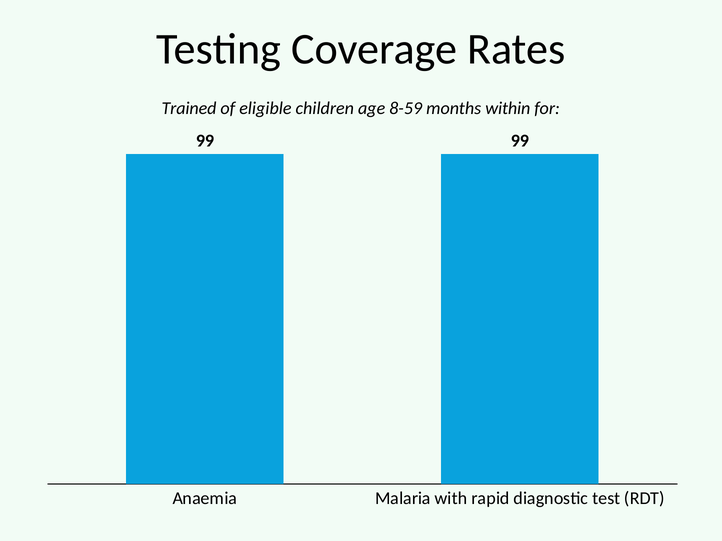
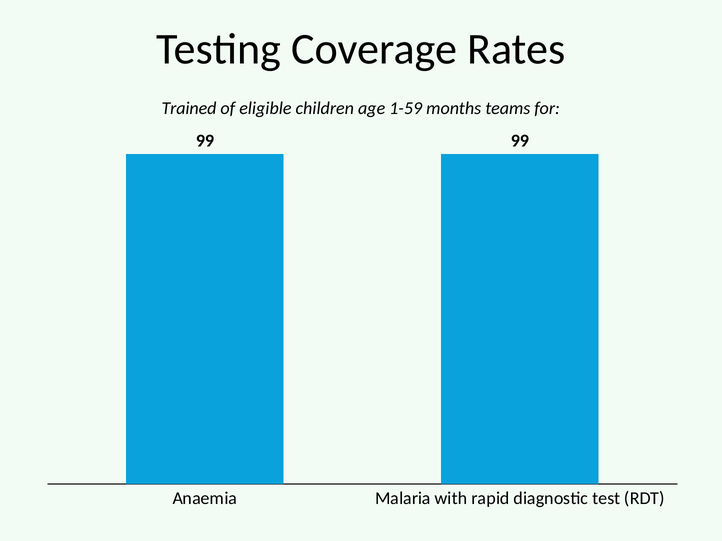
8-59: 8-59 -> 1-59 (406, 108)
within: within -> teams (508, 108)
